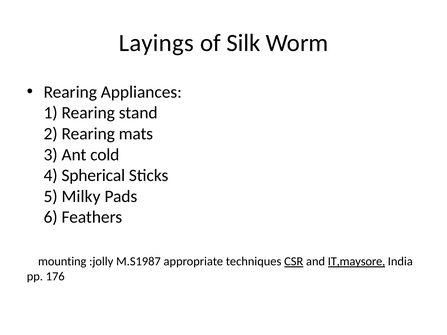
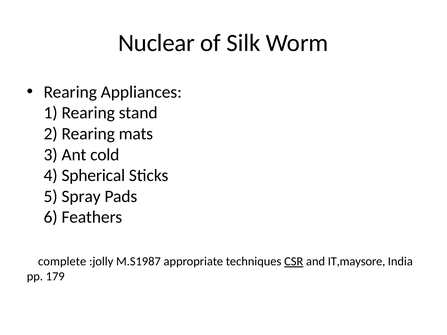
Layings: Layings -> Nuclear (157, 43)
Milky: Milky -> Spray (81, 196)
mounting: mounting -> complete (62, 262)
IT,maysore underline: present -> none (357, 262)
176: 176 -> 179 (55, 277)
